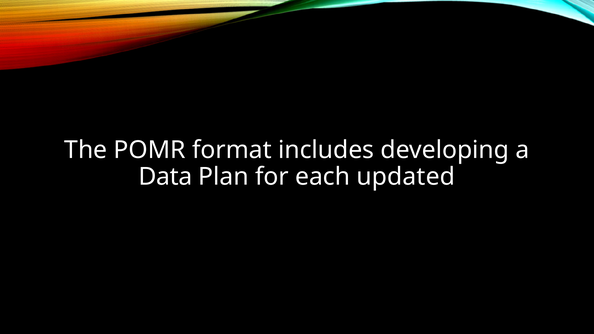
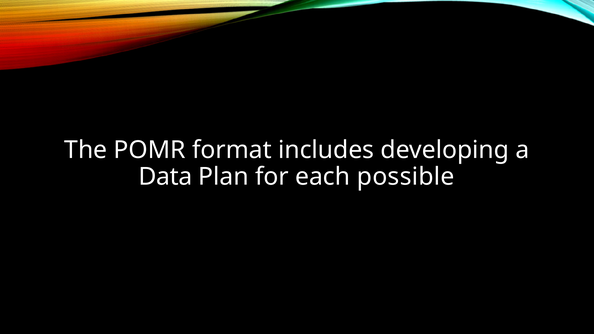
updated: updated -> possible (406, 177)
